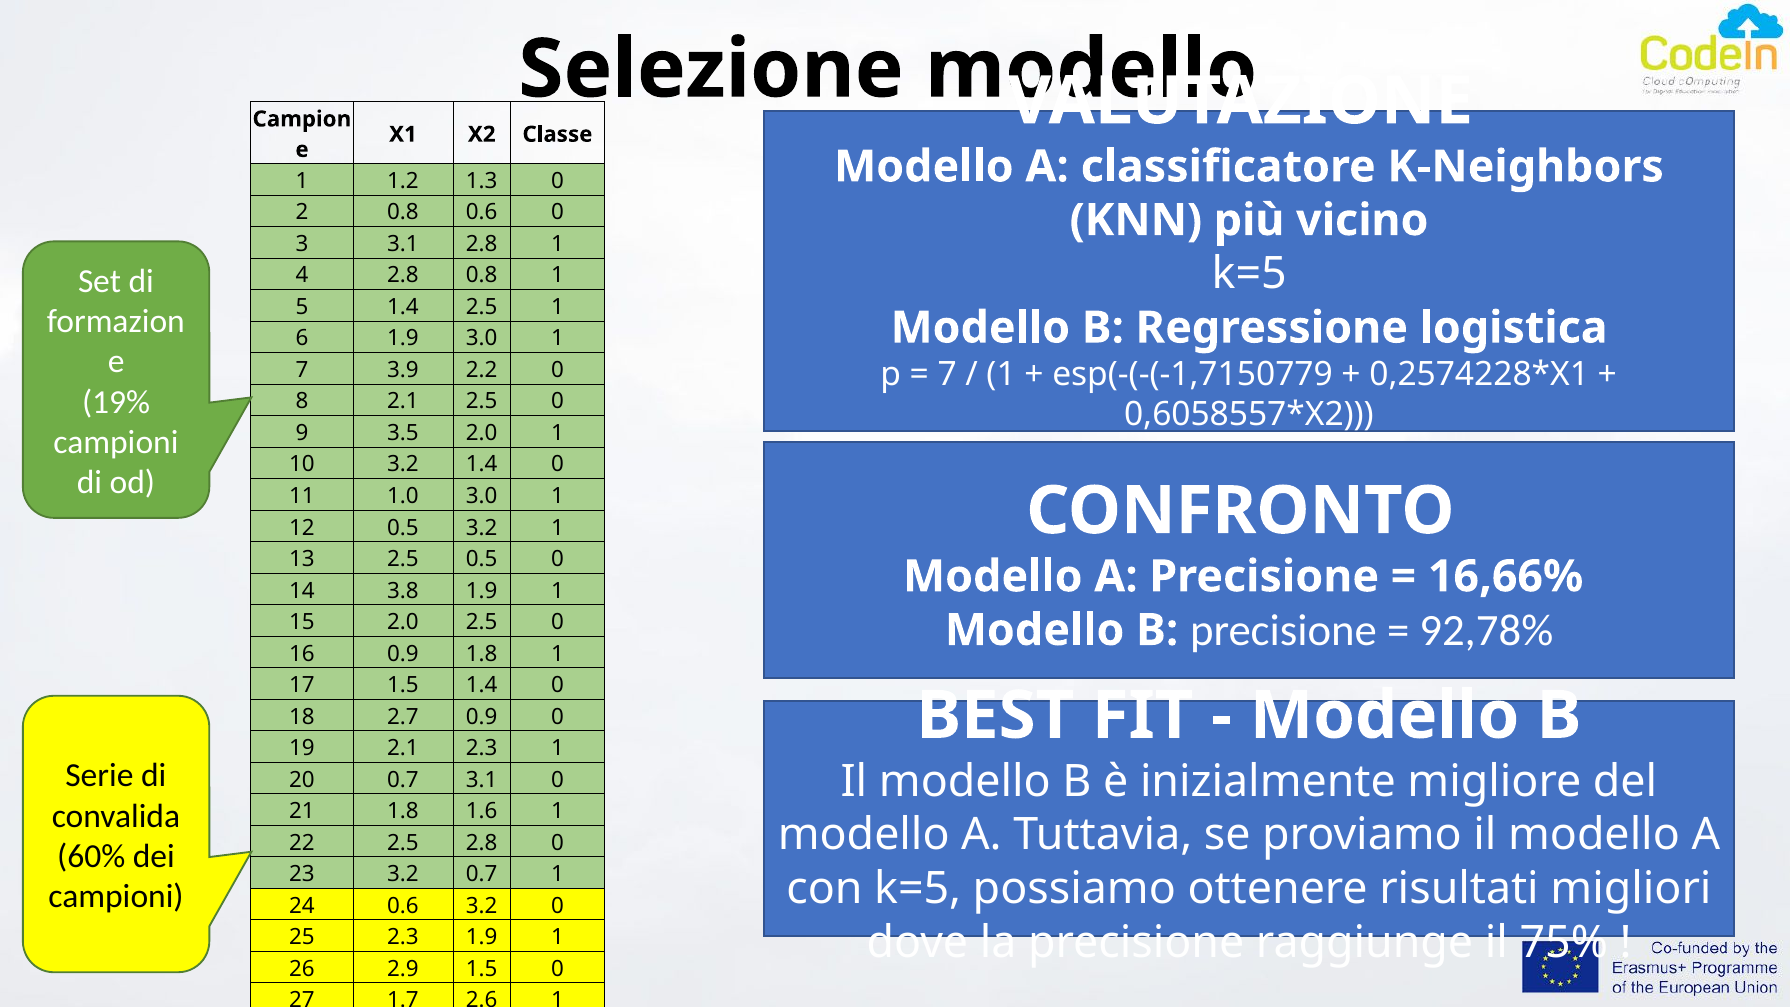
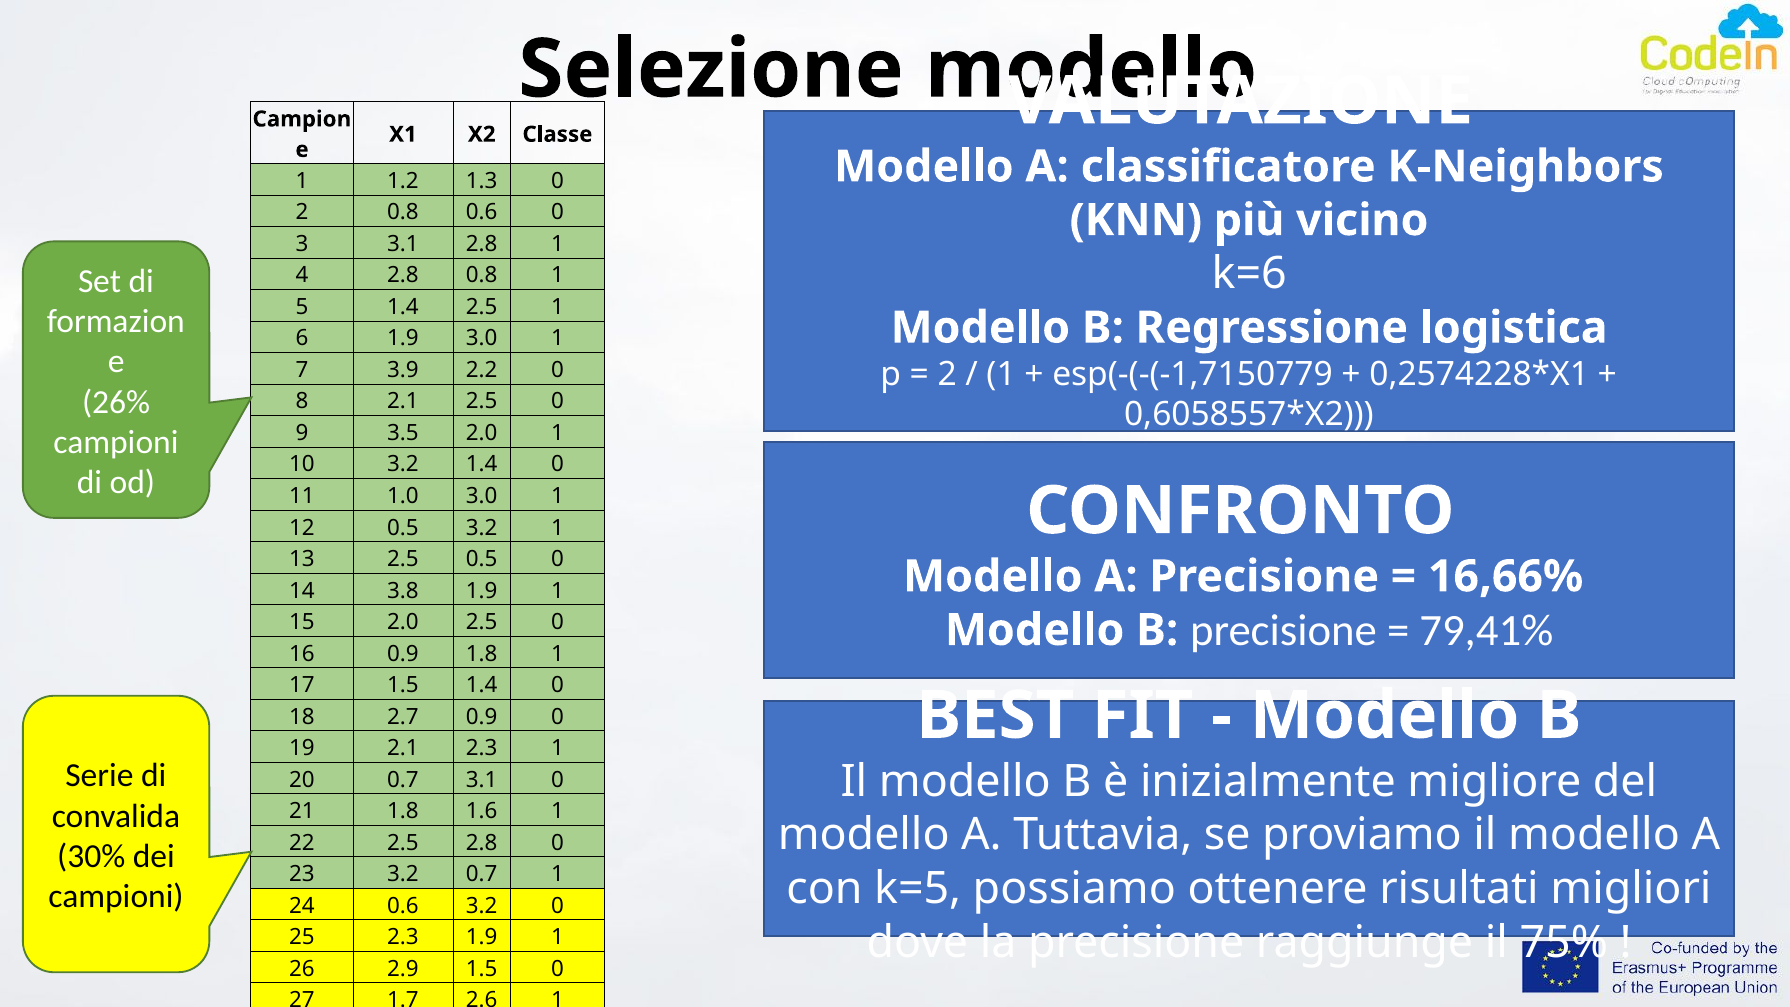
k=5: k=5 -> k=6 (1249, 274)
7: 7 -> 2 (947, 374)
19%: 19% -> 26% (116, 402)
92,78%: 92,78% -> 79,41% (1486, 630)
60%: 60% -> 30% (91, 856)
